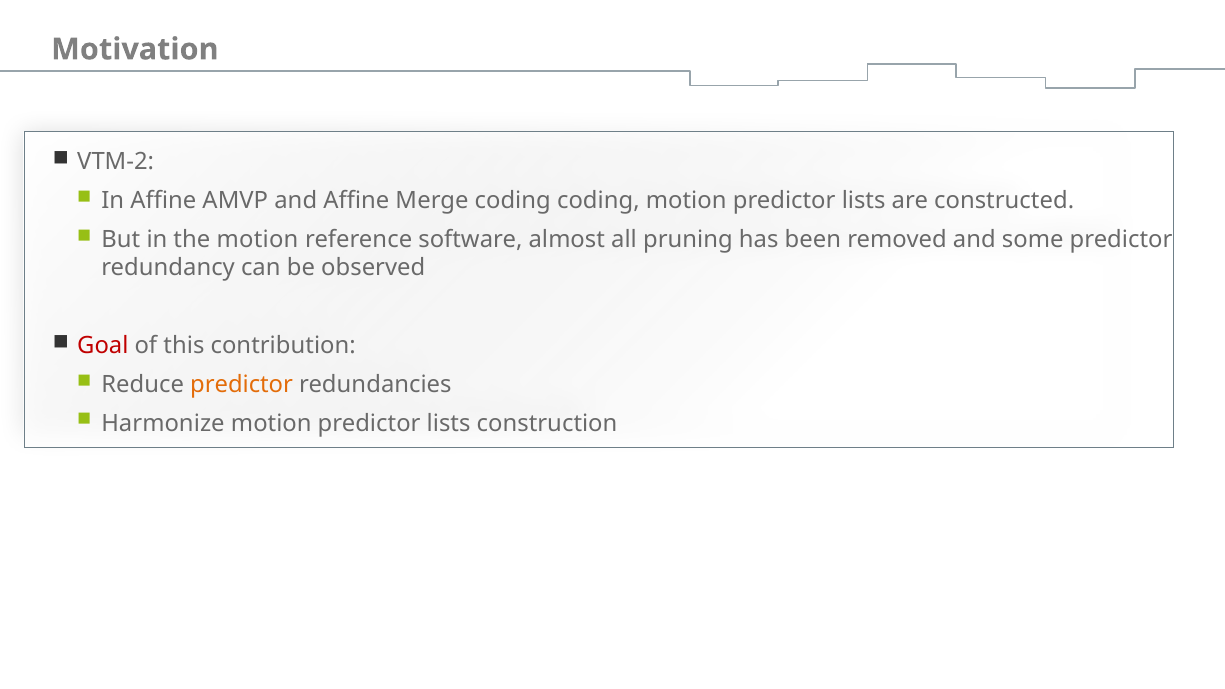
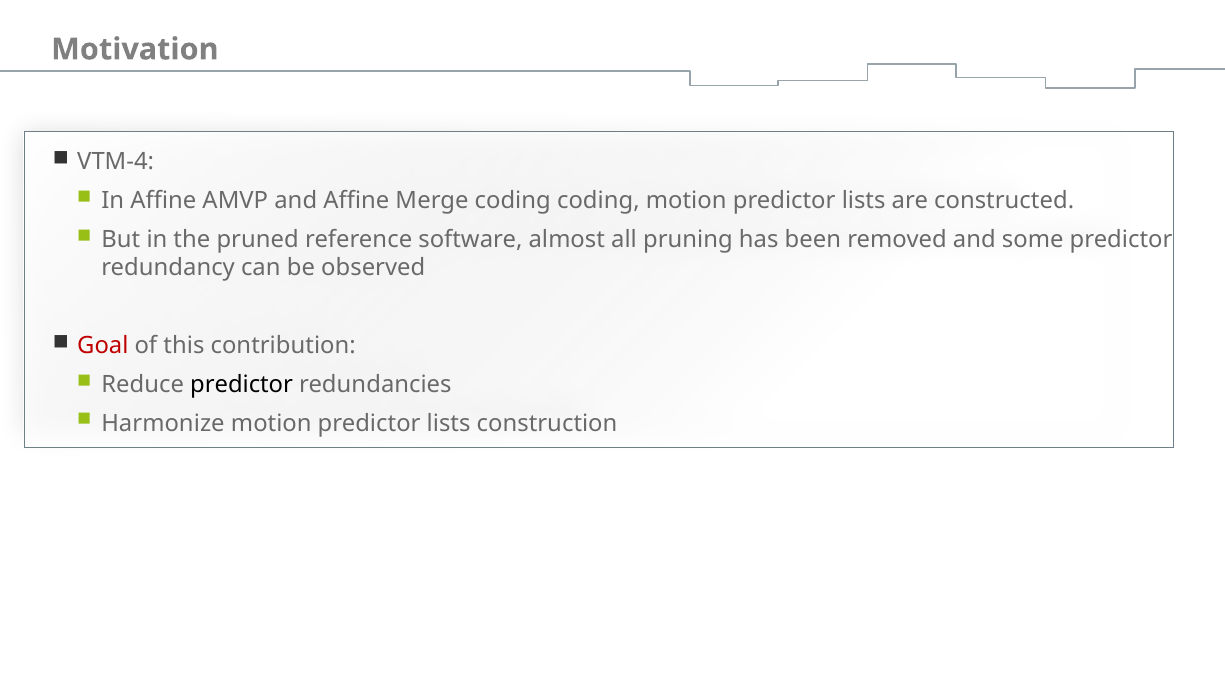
VTM-2: VTM-2 -> VTM-4 (116, 162)
the motion: motion -> pruned (258, 239)
predictor colour: orange -> black (242, 384)
